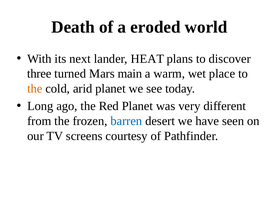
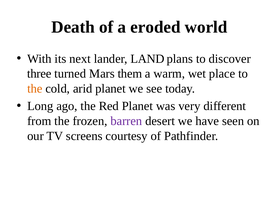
HEAT: HEAT -> LAND (147, 59)
main: main -> them (130, 73)
barren colour: blue -> purple (126, 121)
